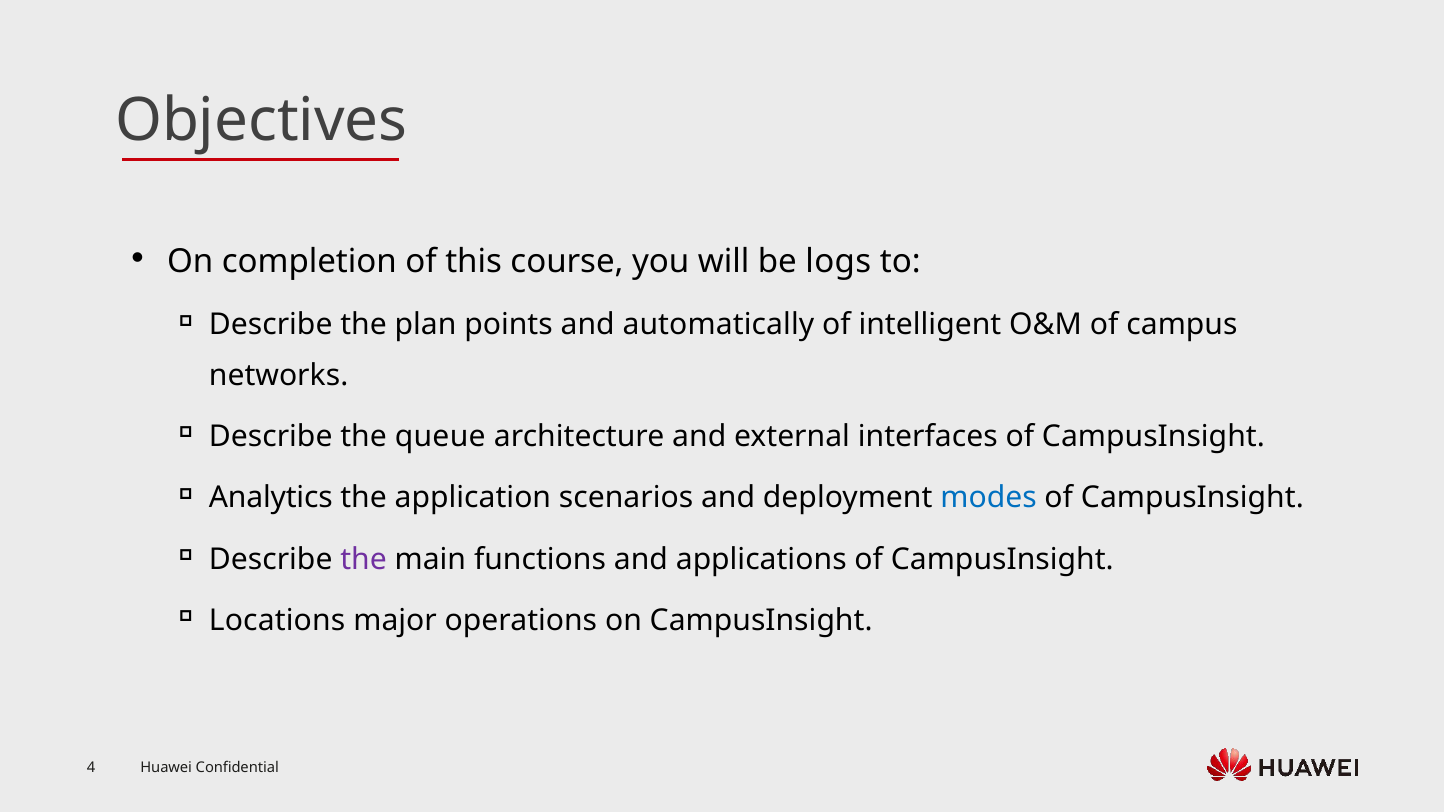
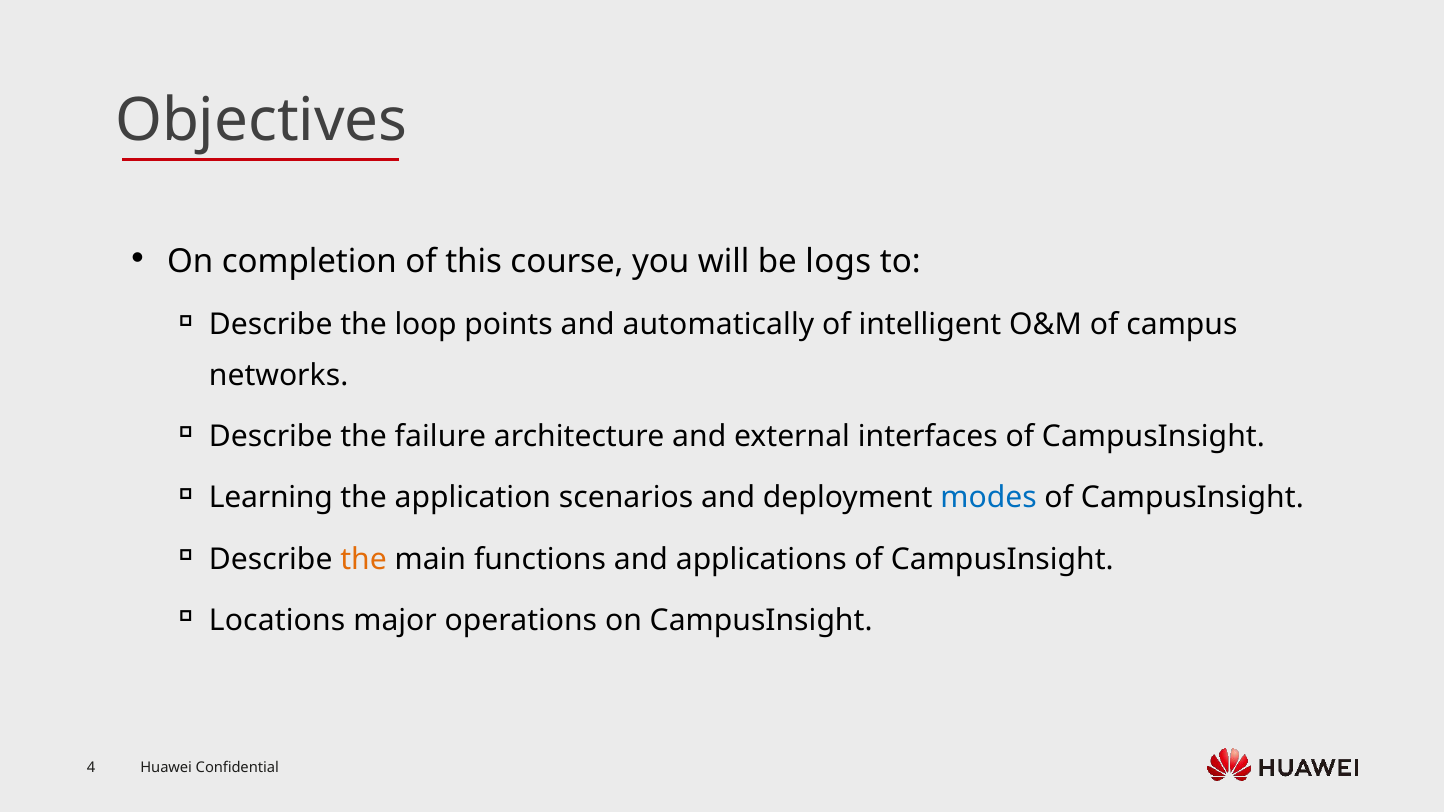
plan: plan -> loop (426, 325)
queue: queue -> failure (440, 437)
Analytics: Analytics -> Learning (271, 498)
the colour: purple -> orange (364, 559)
